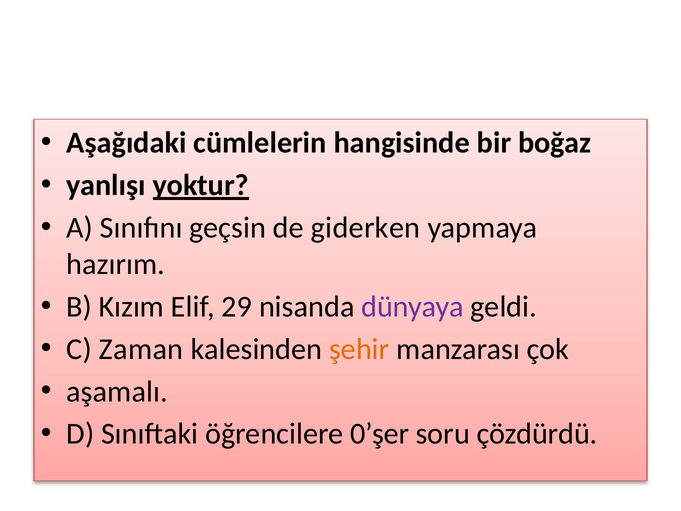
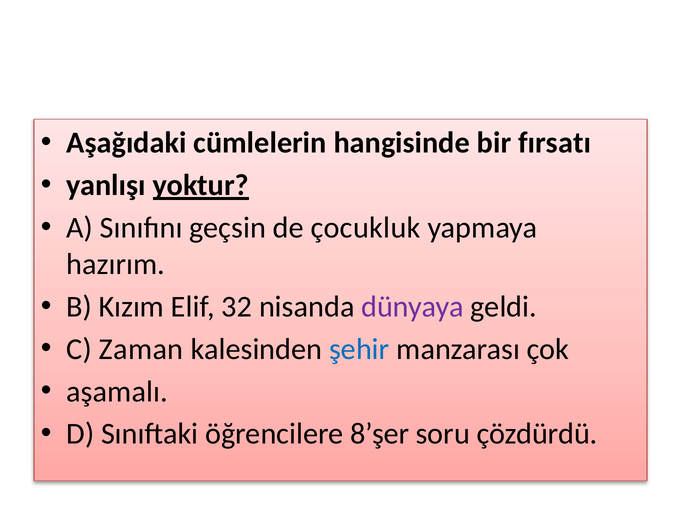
boğaz: boğaz -> fırsatı (555, 143)
giderken: giderken -> çocukluk (366, 228)
29: 29 -> 32 (237, 306)
şehir colour: orange -> blue (359, 349)
0’şer: 0’şer -> 8’şer (380, 434)
